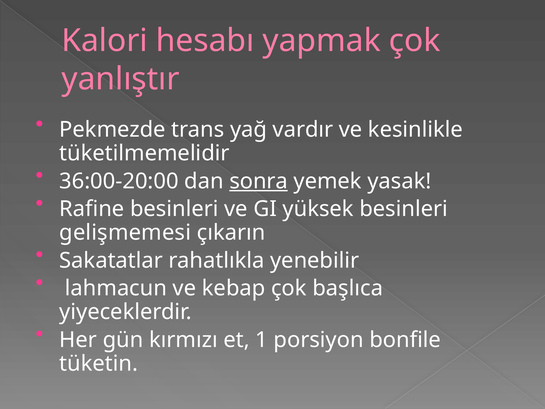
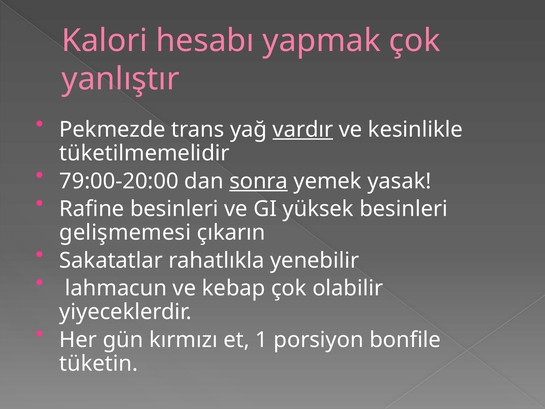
vardır underline: none -> present (303, 130)
36:00-20:00: 36:00-20:00 -> 79:00-20:00 (119, 181)
başlıca: başlıca -> olabilir (348, 288)
